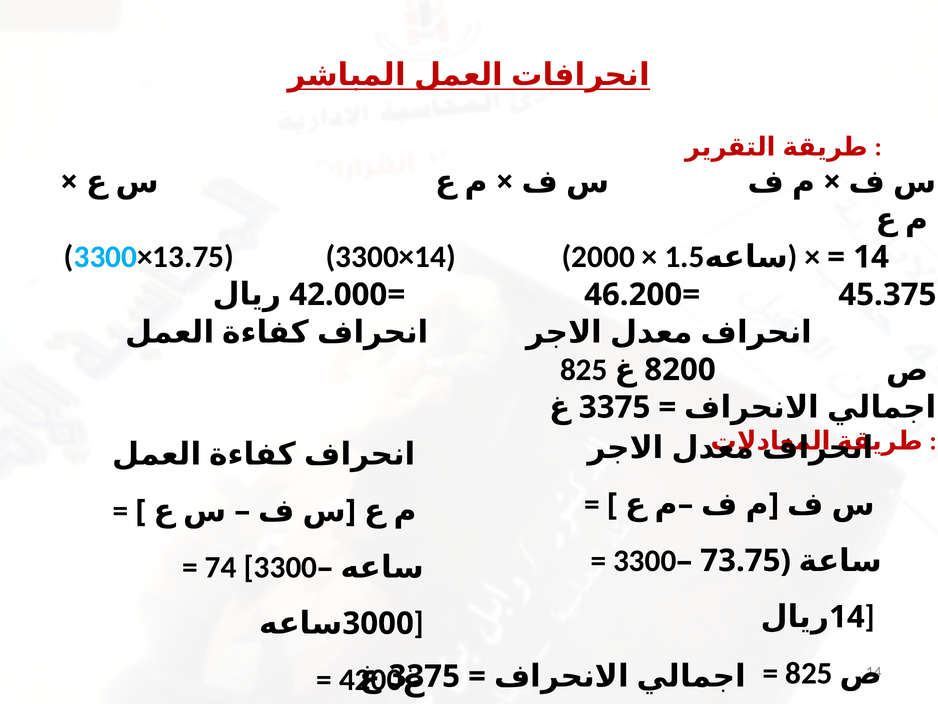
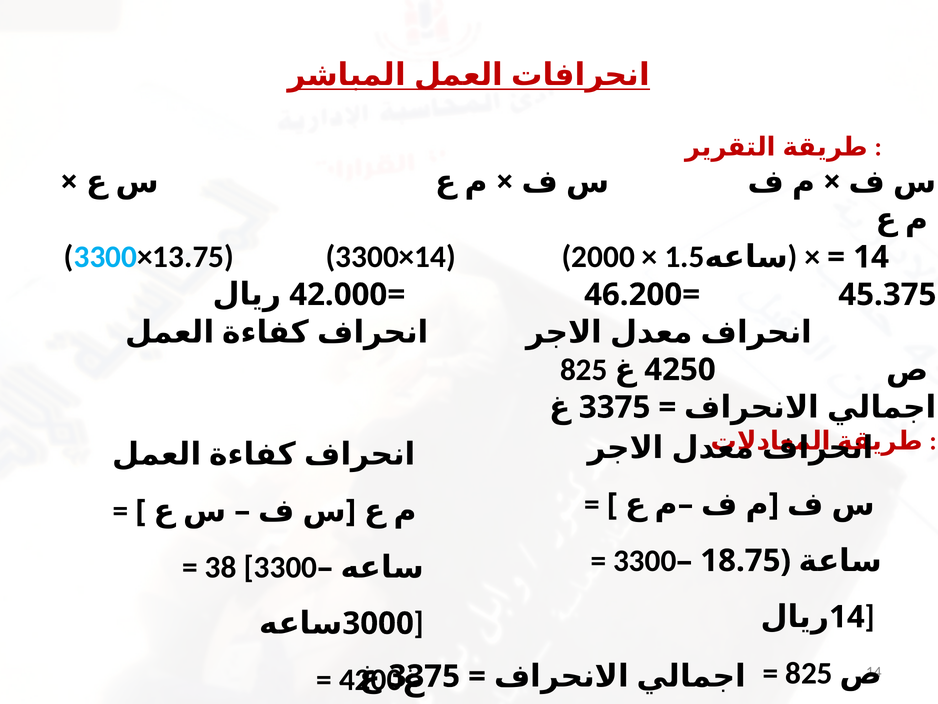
8200: 8200 -> 4250 (680, 369)
74: 74 -> 38 (221, 567)
73.75: 73.75 -> 18.75 (740, 560)
